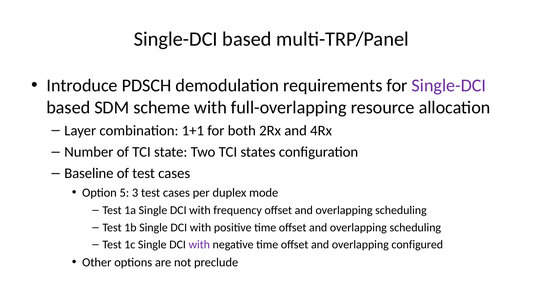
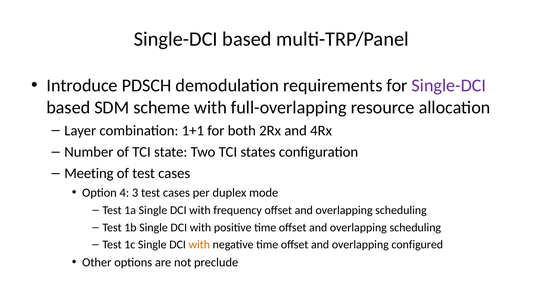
Baseline: Baseline -> Meeting (89, 173)
5: 5 -> 4 (124, 192)
with colour: purple -> orange (199, 244)
